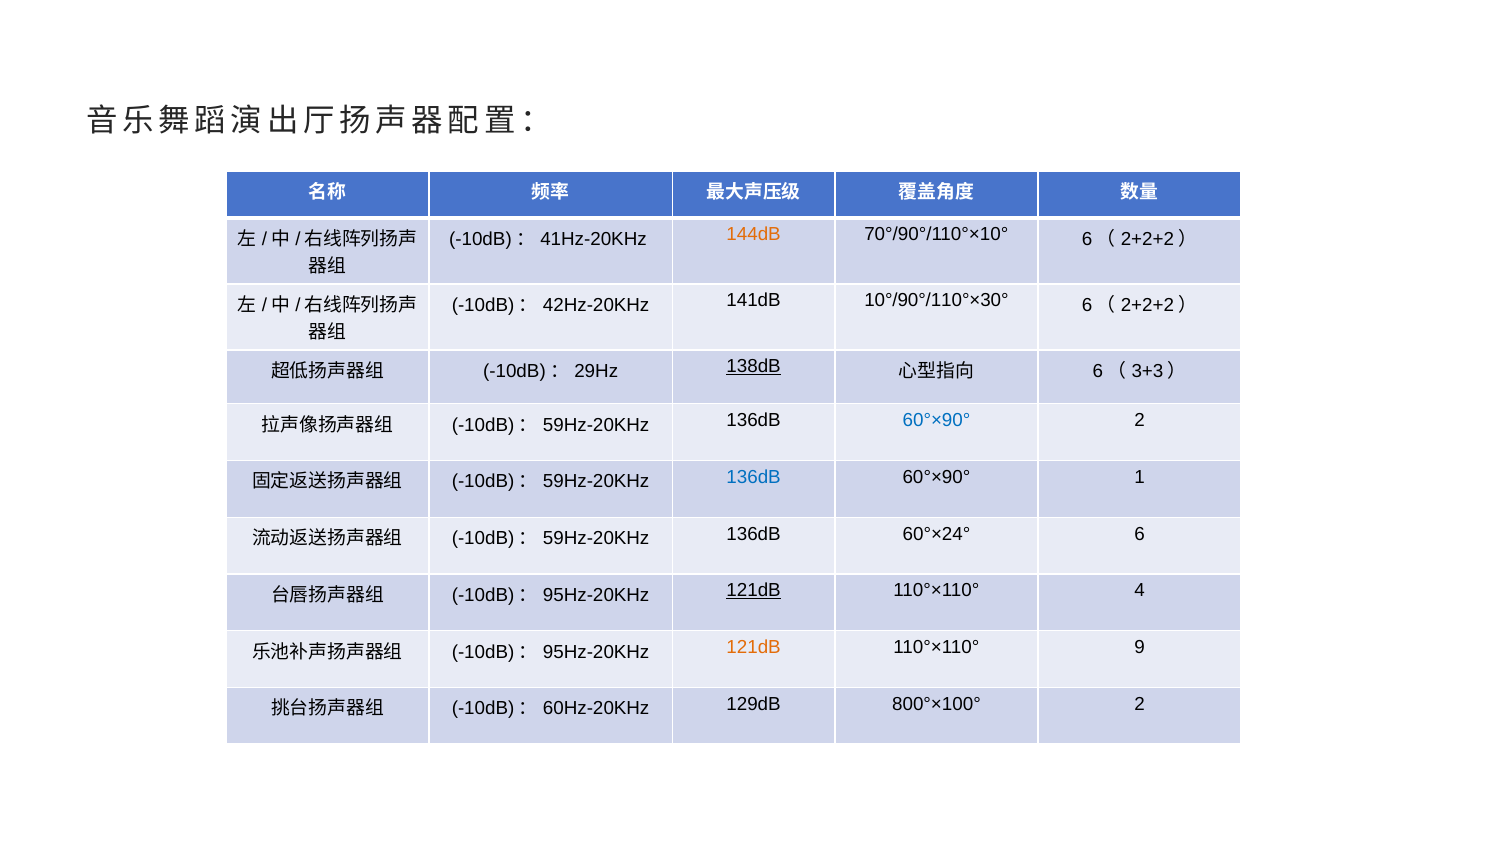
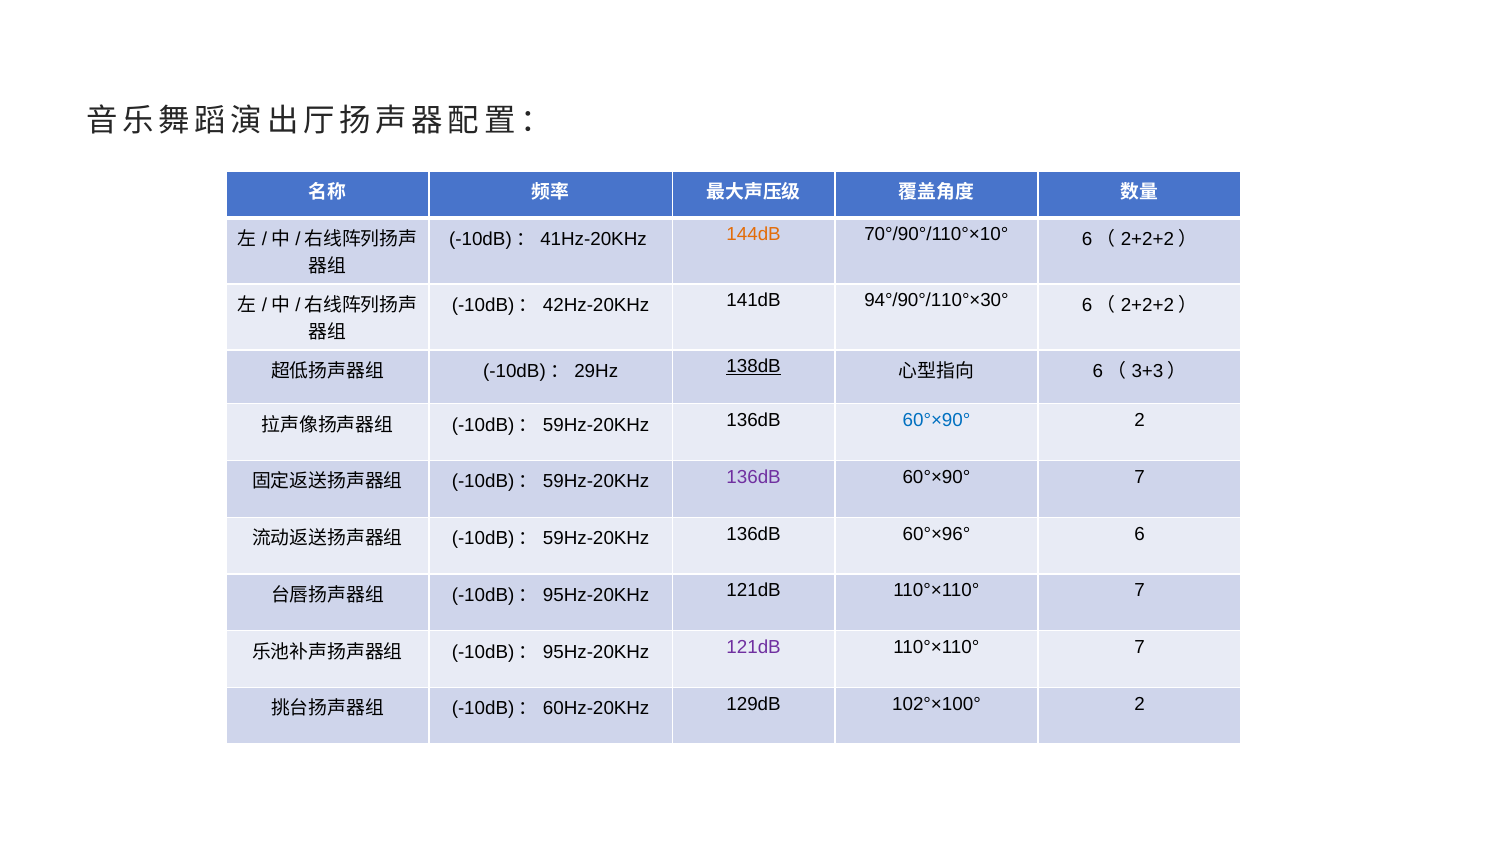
10°/90°/110°×30°: 10°/90°/110°×30° -> 94°/90°/110°×30° (936, 301)
136dB colour: blue -> purple (754, 477)
60°×90° 1: 1 -> 7 (1140, 477)
60°×24°: 60°×24° -> 60°×96° (936, 534)
121dB underline: present -> none (754, 590)
4: 4 -> 7 (1140, 590)
121dB colour: orange -> purple (754, 647)
9: 9 -> 7 (1140, 647)
800°×100°: 800°×100° -> 102°×100° (936, 704)
